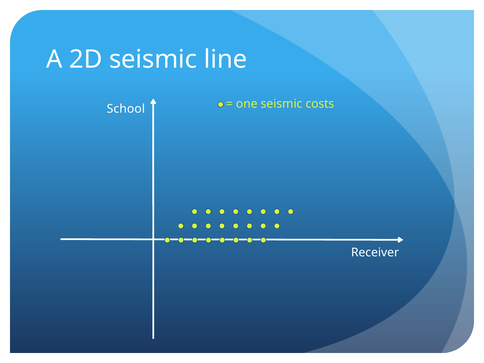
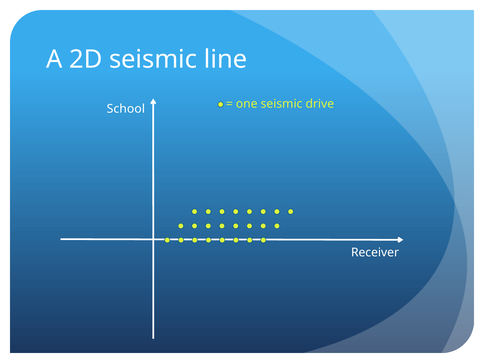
costs: costs -> drive (320, 104)
